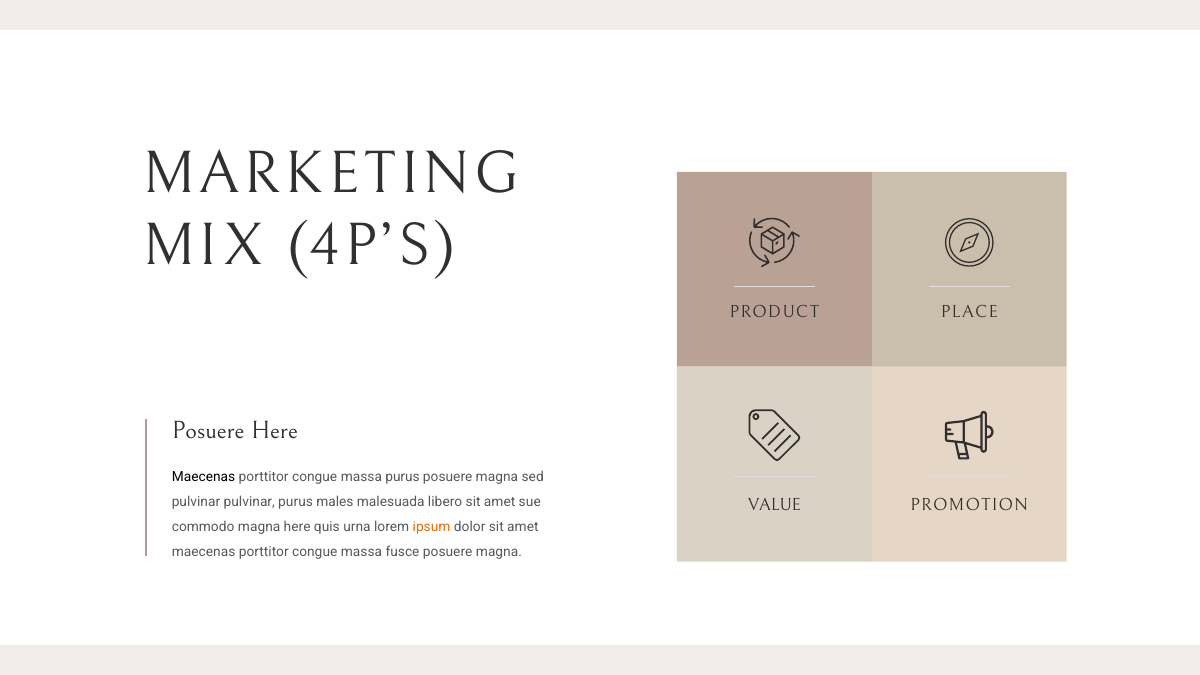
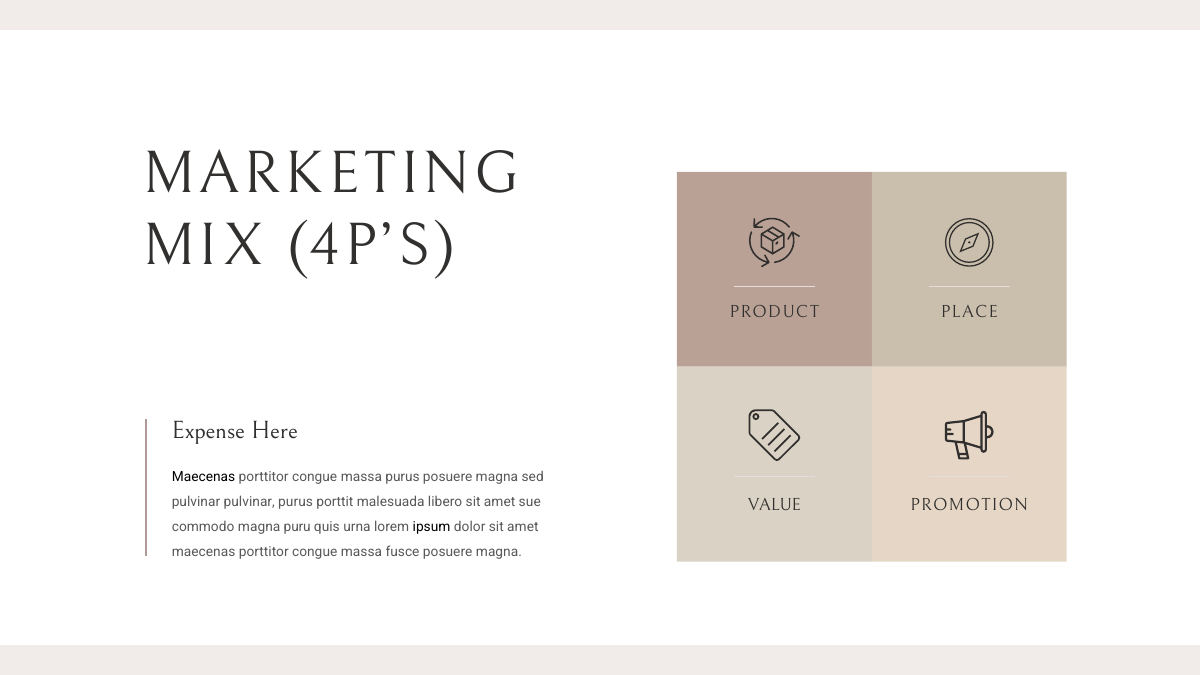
Posuere: Posuere -> Expense (208, 430)
males: males -> porttit (335, 502)
magna here: here -> puru (297, 527)
ipsum colour: orange -> black (432, 527)
